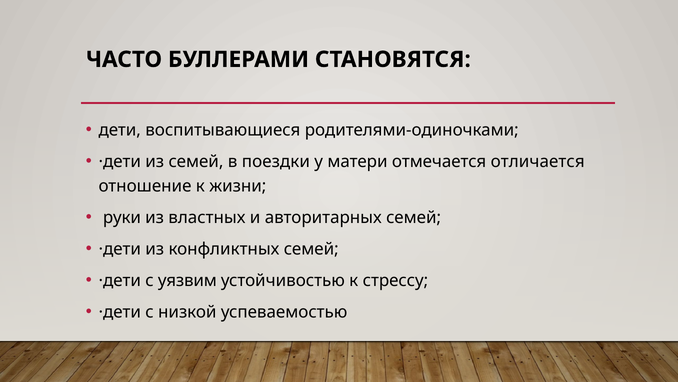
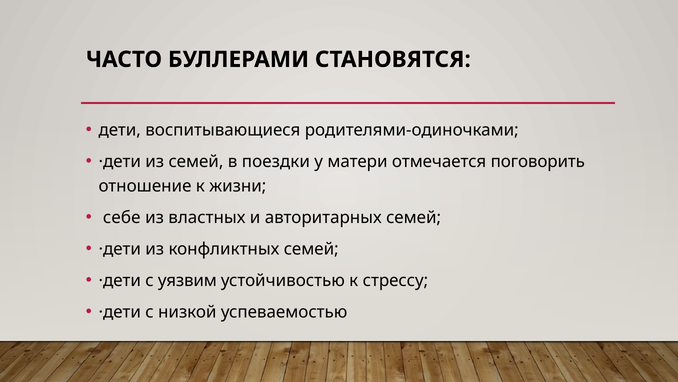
отличается: отличается -> поговорить (538, 162)
руки: руки -> себе (122, 217)
